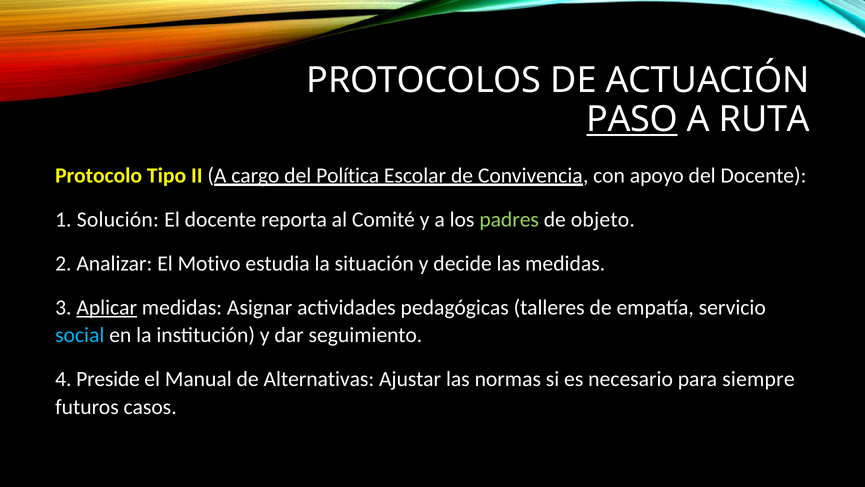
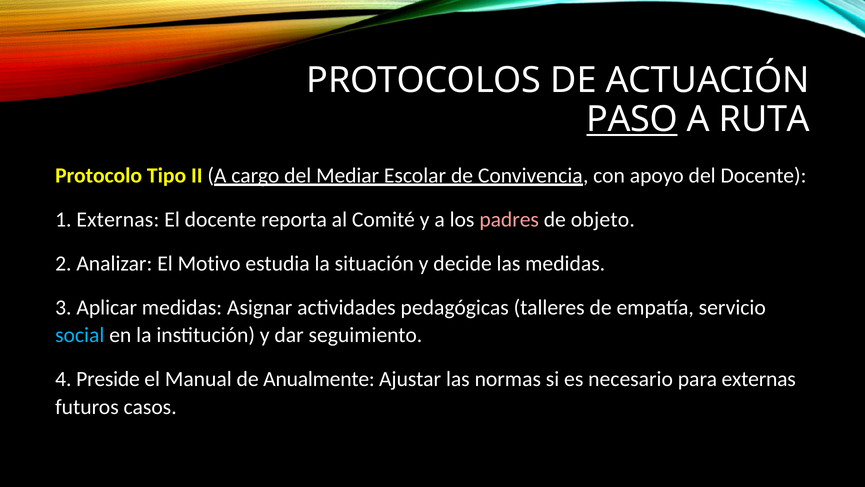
Política: Política -> Mediar (348, 175)
1 Solución: Solución -> Externas (118, 219)
padres colour: light green -> pink (509, 219)
Aplicar underline: present -> none (107, 307)
Alternativas: Alternativas -> Anualmente (319, 379)
para siempre: siempre -> externas (759, 379)
